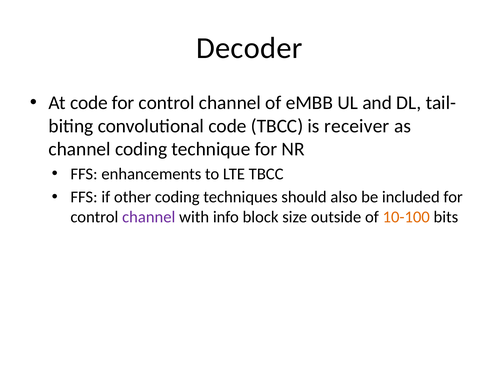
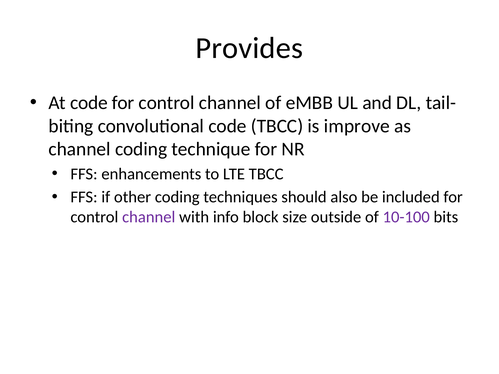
Decoder: Decoder -> Provides (249, 48)
receiver: receiver -> improve (357, 126)
10-100 colour: orange -> purple (406, 217)
